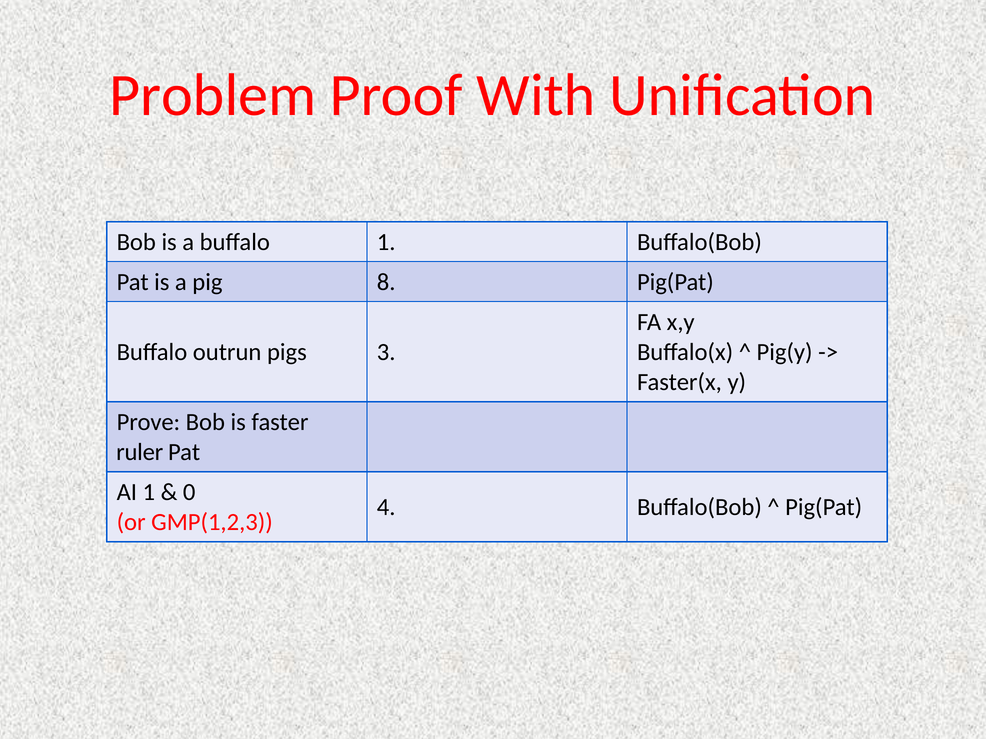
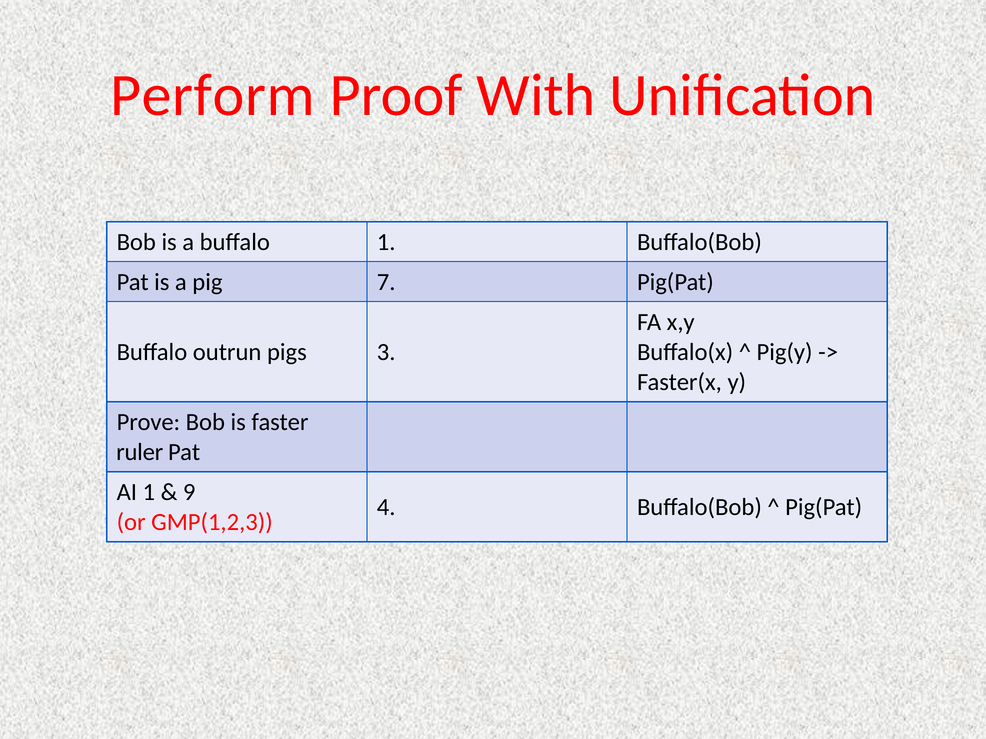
Problem: Problem -> Perform (212, 95)
8: 8 -> 7 (386, 282)
0: 0 -> 9 (189, 492)
